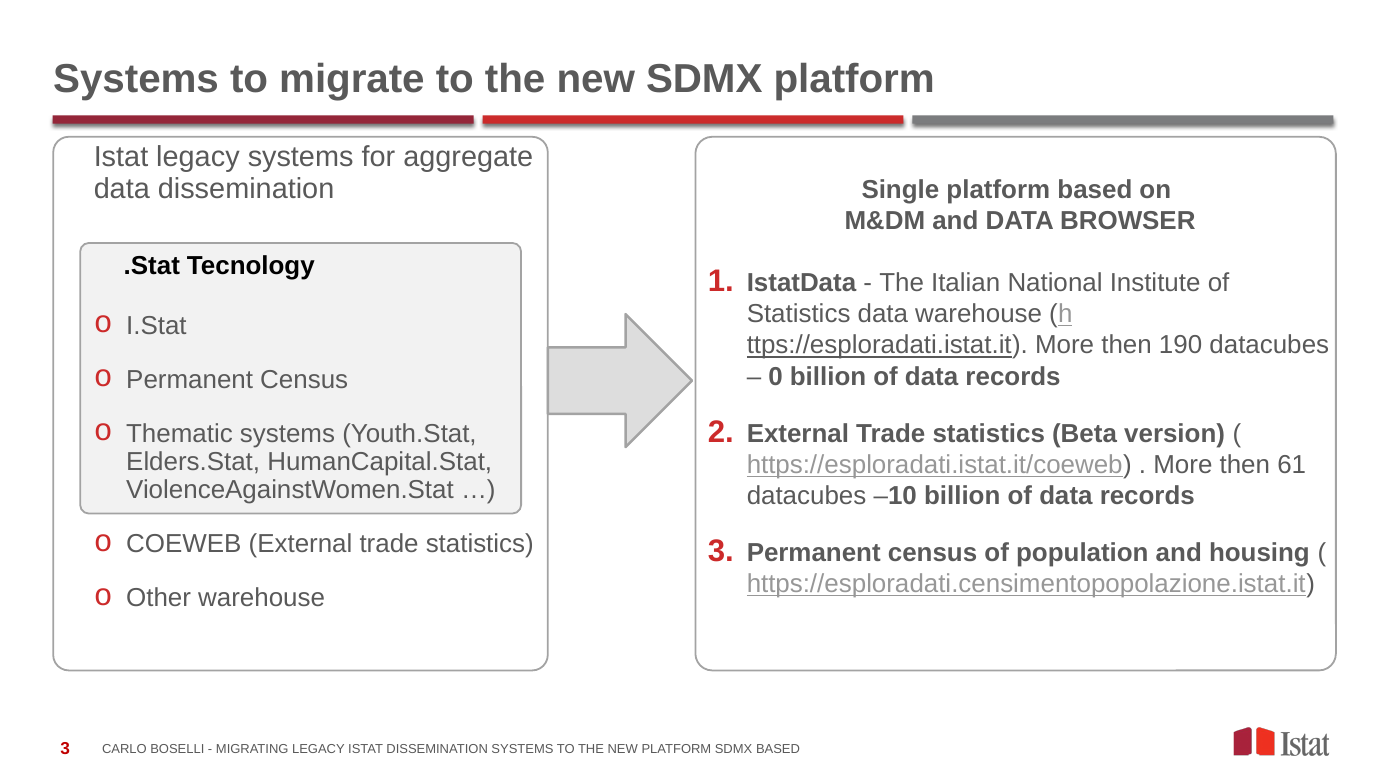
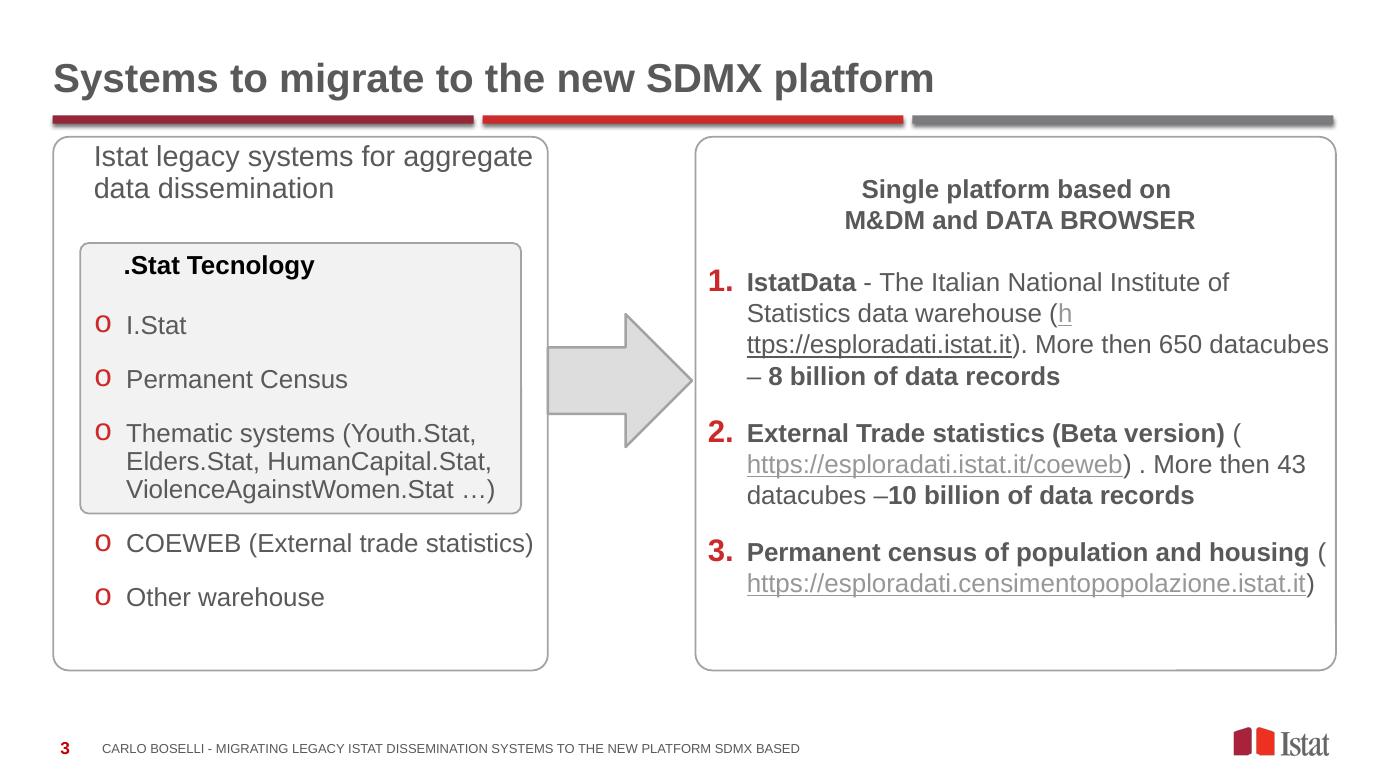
190: 190 -> 650 (1181, 345)
0: 0 -> 8 (776, 376)
61: 61 -> 43 (1292, 464)
